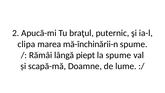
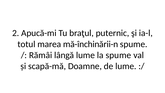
clipa: clipa -> totul (26, 44)
lângă piept: piept -> lume (85, 55)
